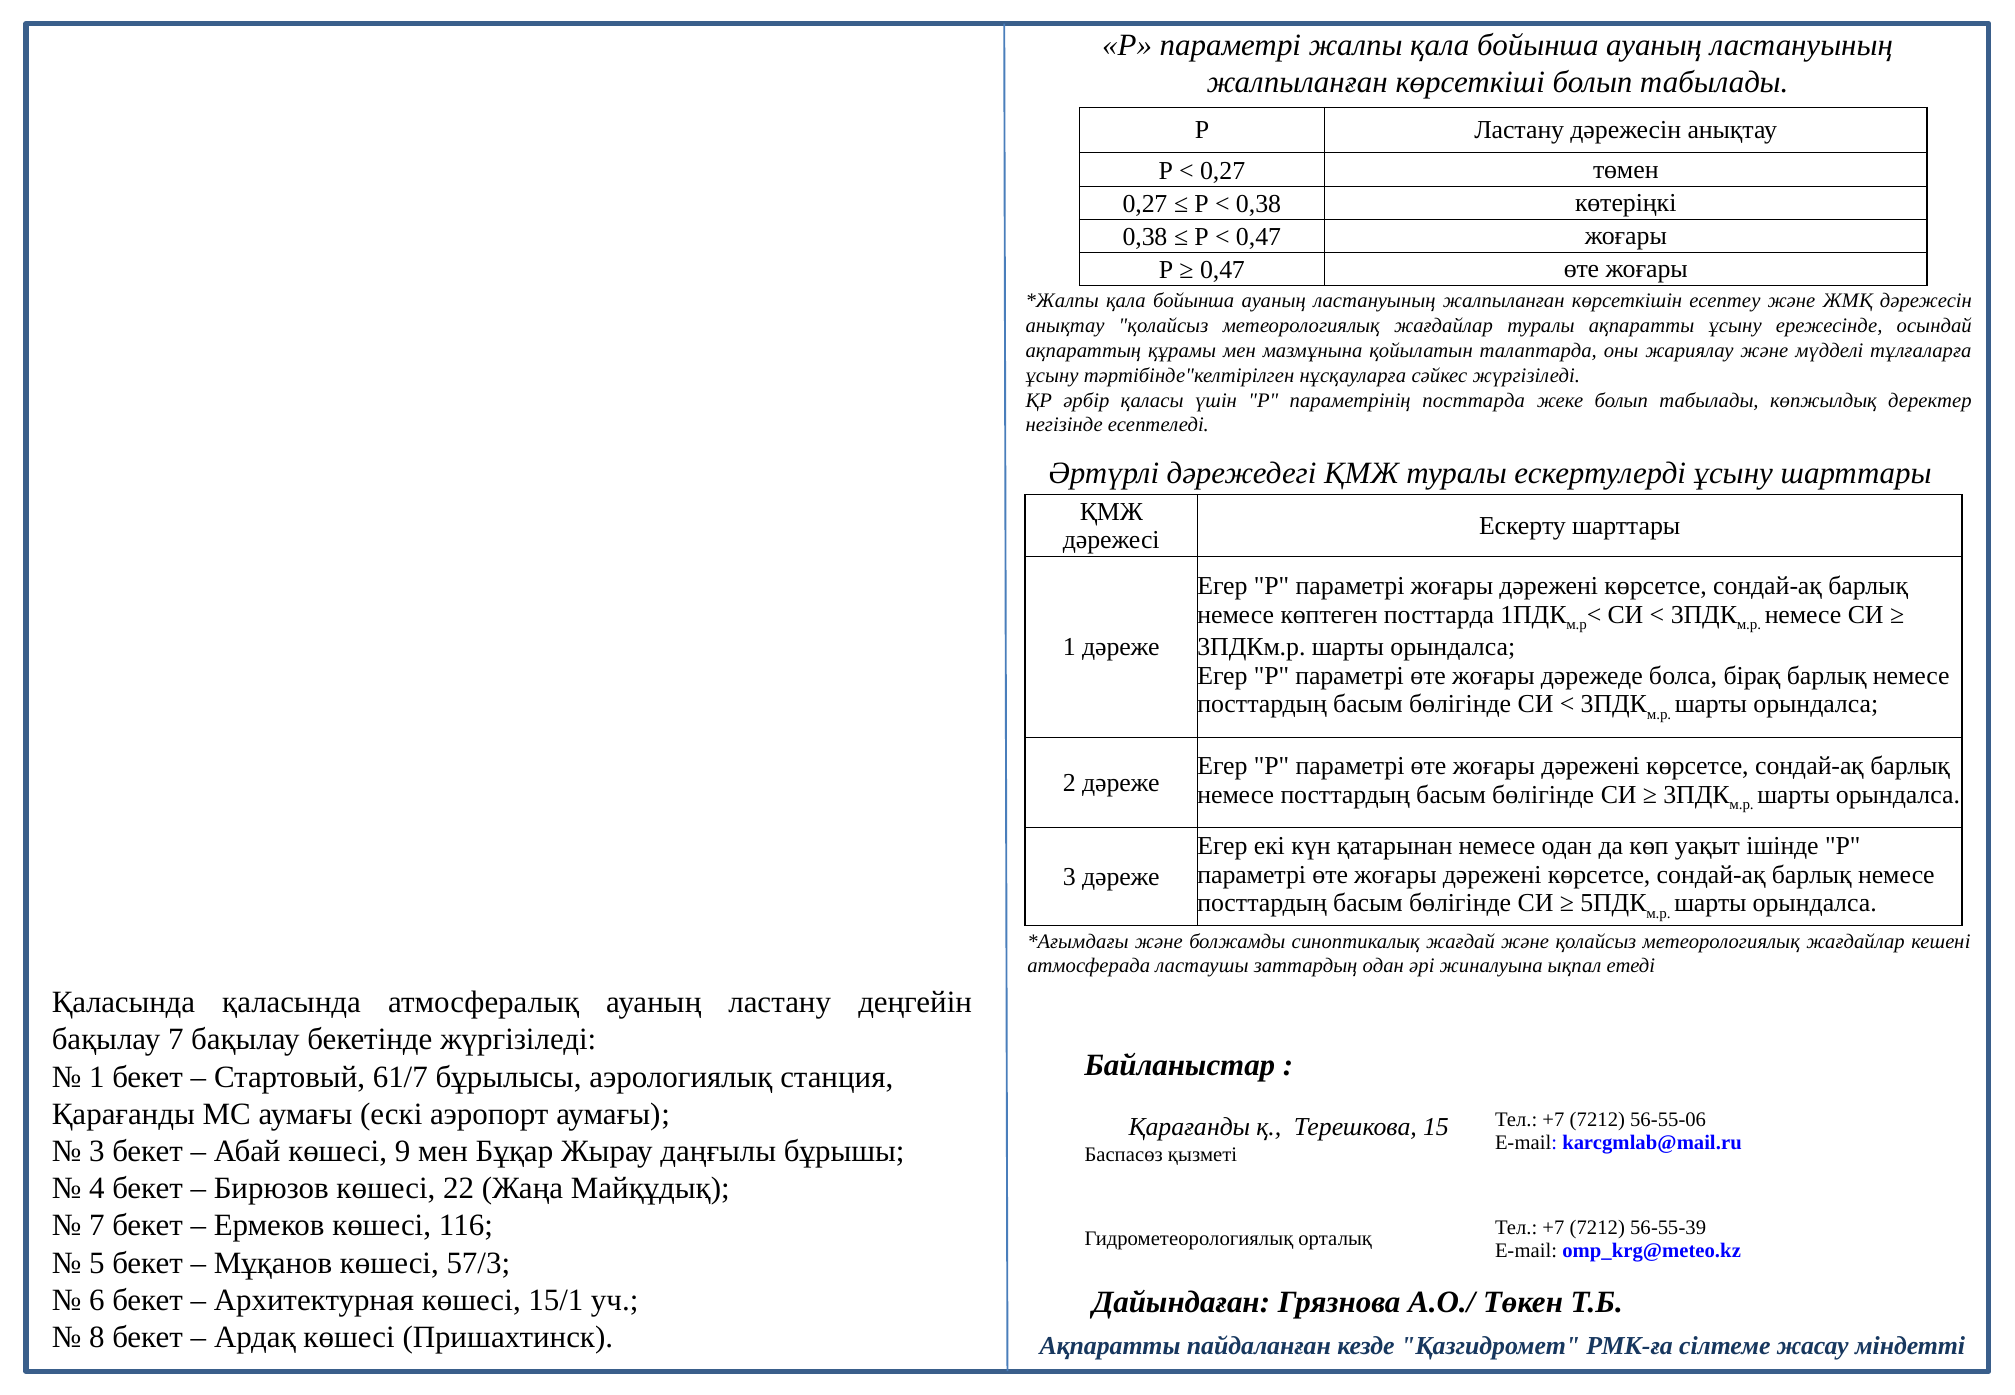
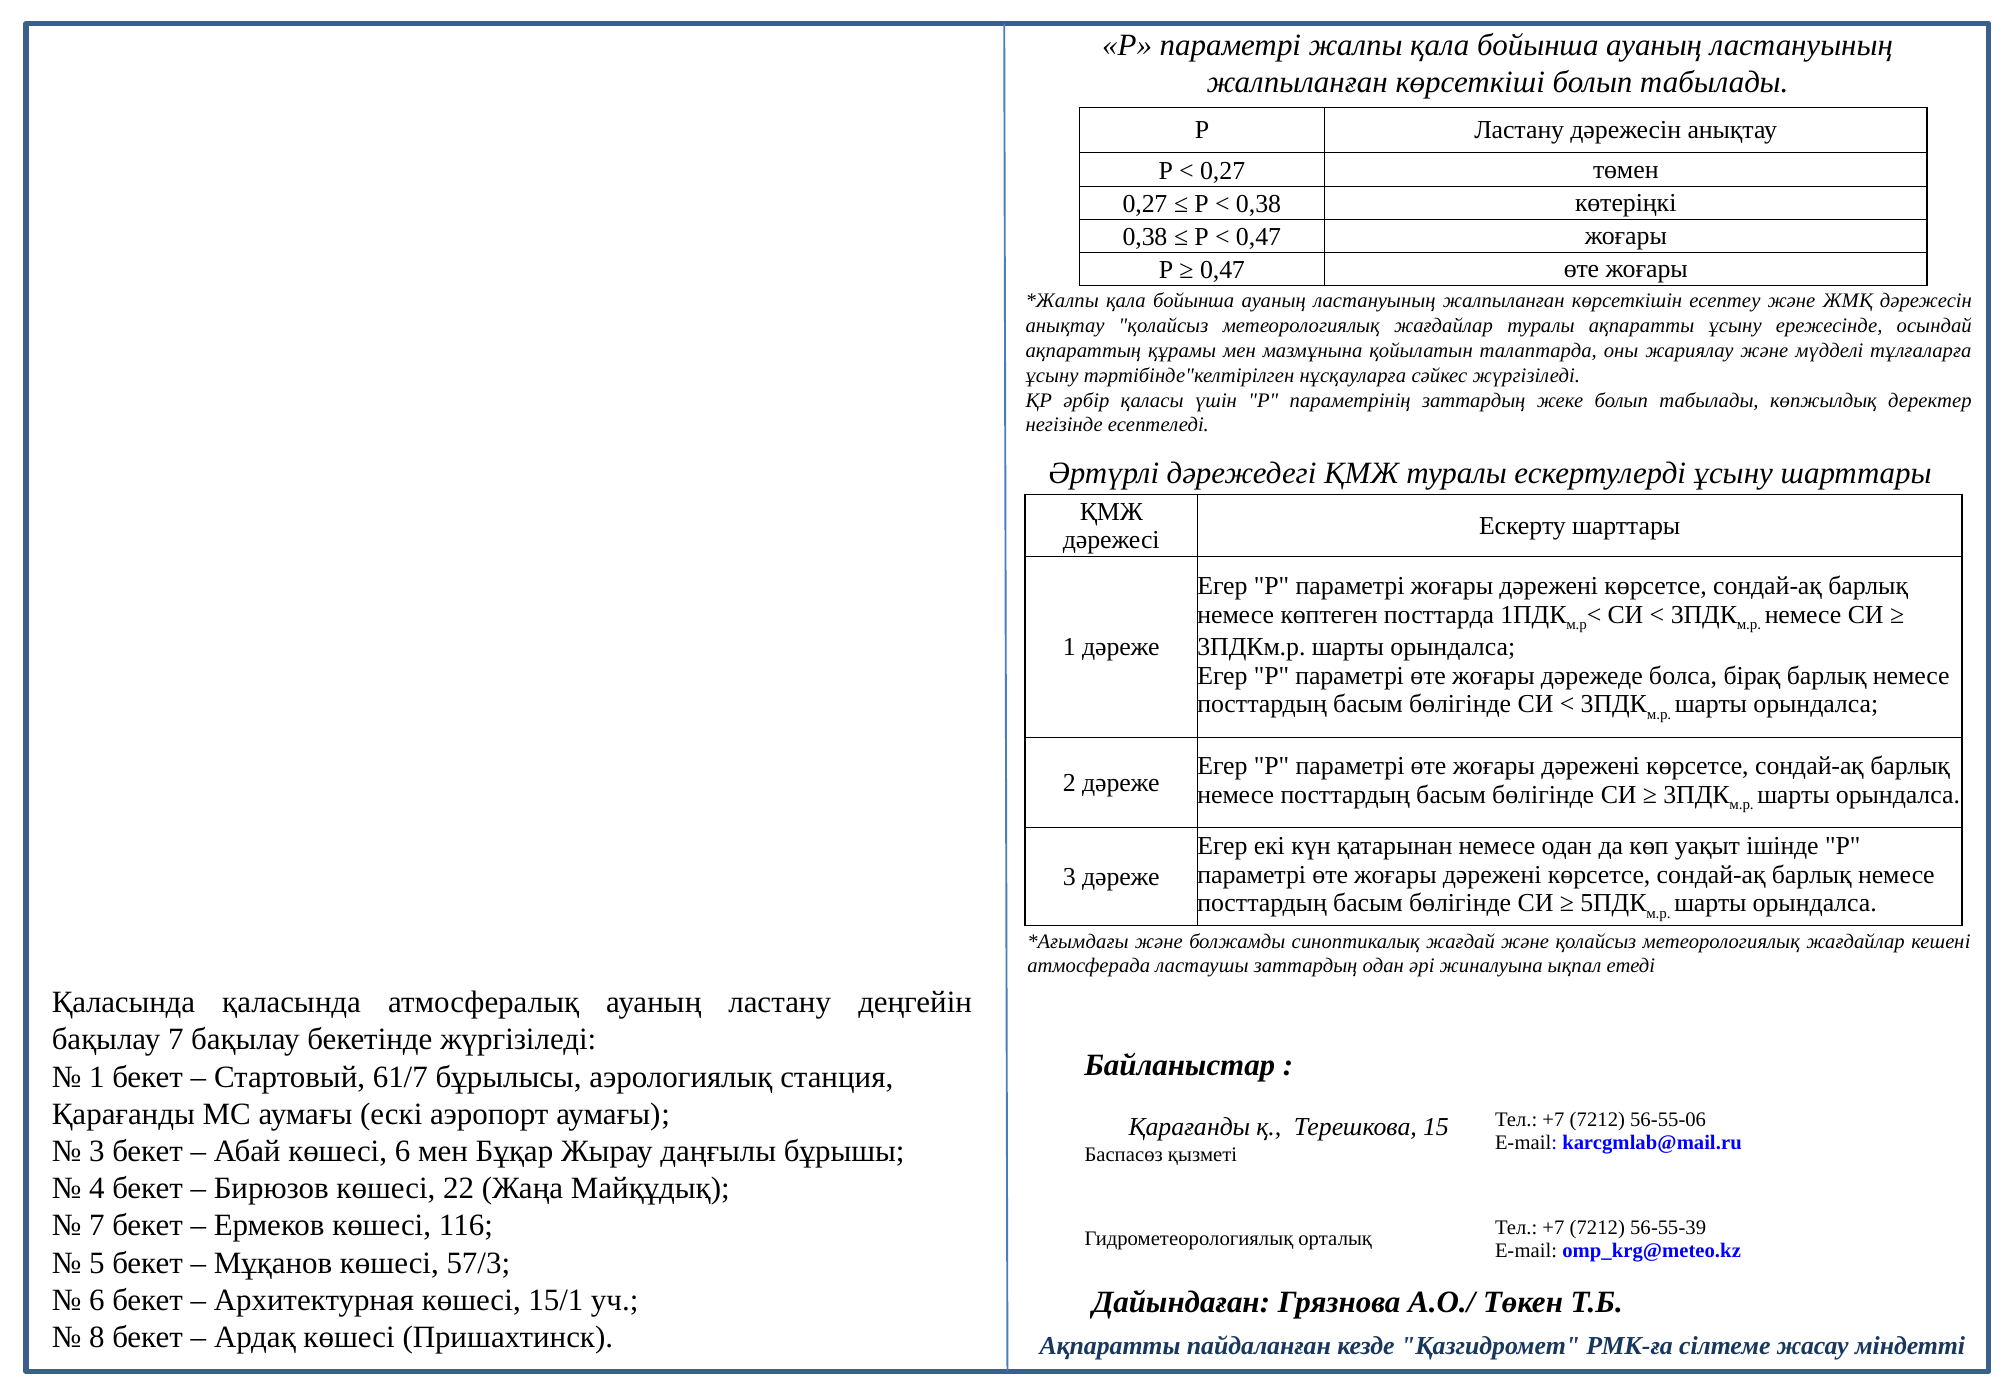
параметрінің посттарда: посттарда -> заттардың (1474, 400)
көшесі 9: 9 -> 6 (403, 1151)
